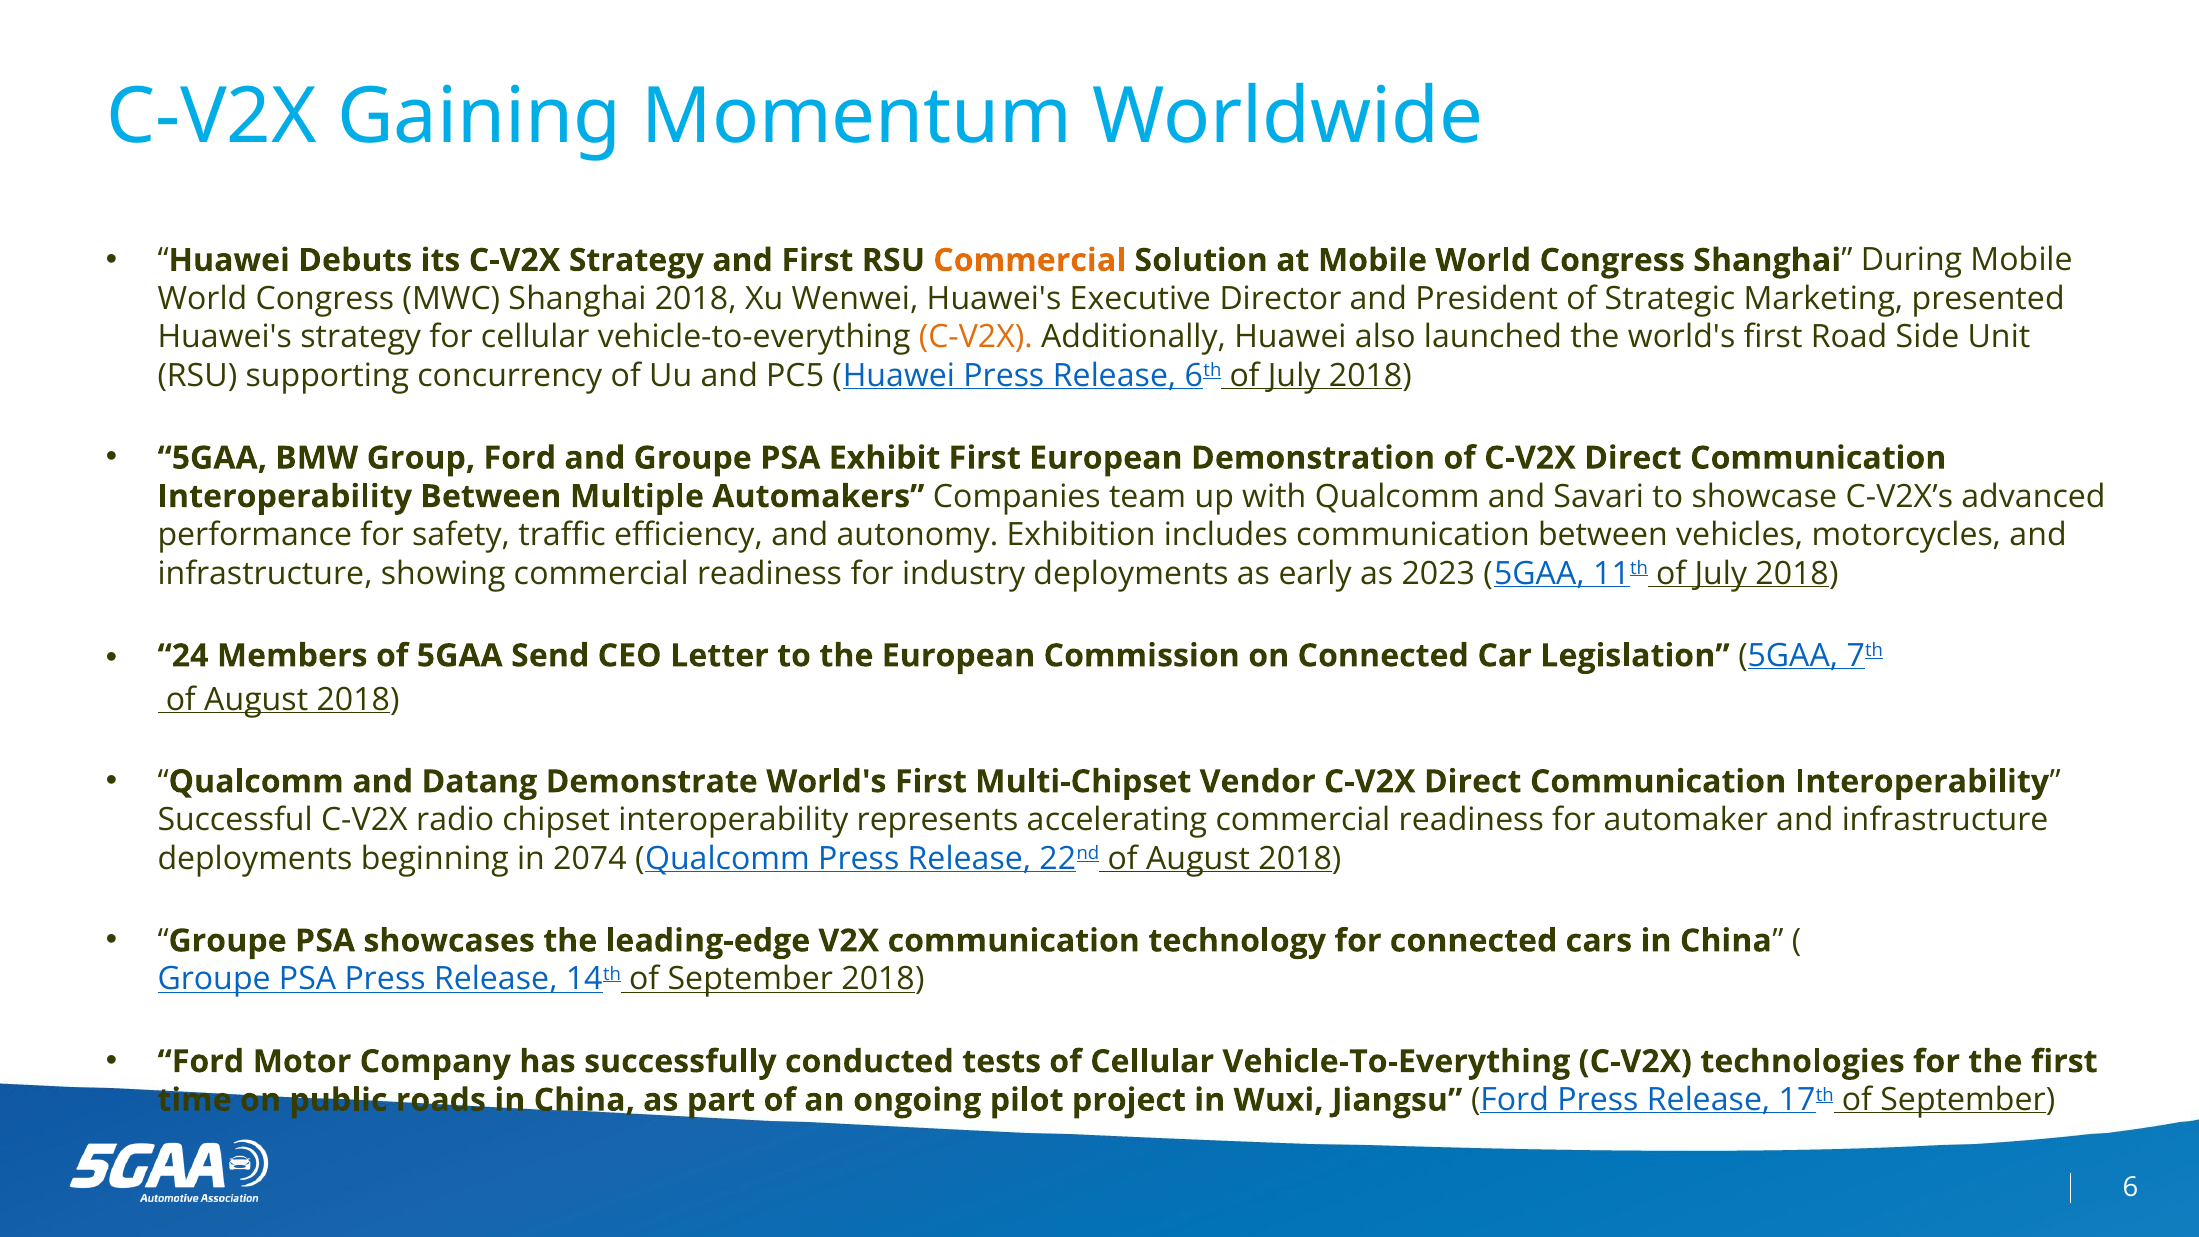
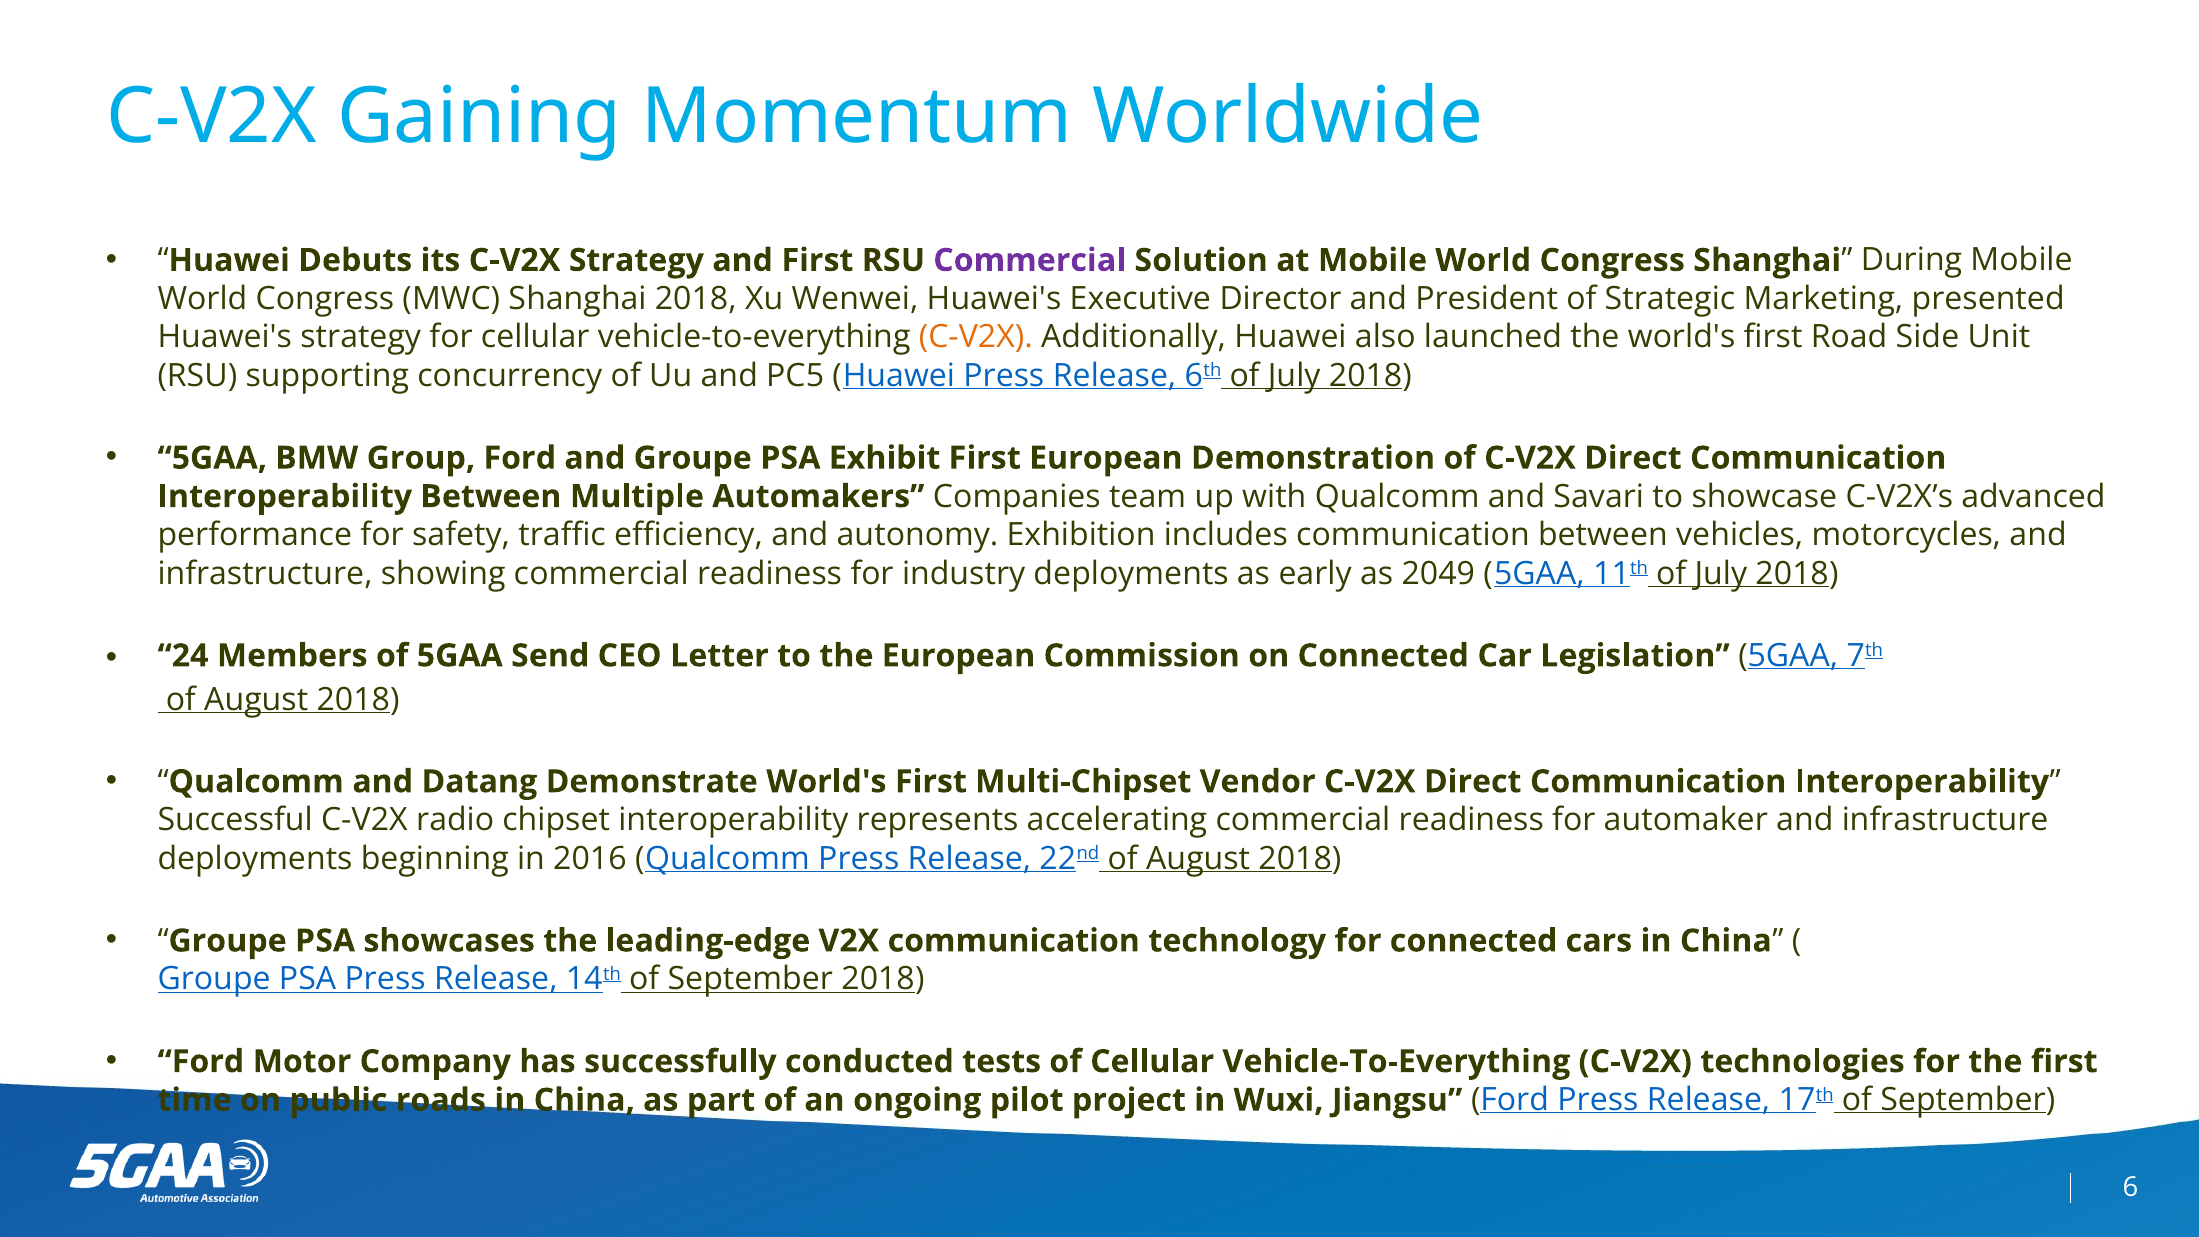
Commercial colour: orange -> purple (1030, 260)
2023: 2023 -> 2049 (1438, 574)
2074: 2074 -> 2016 (590, 859)
